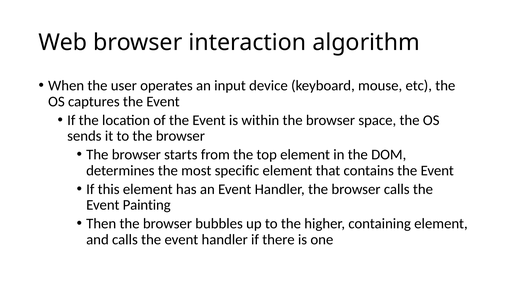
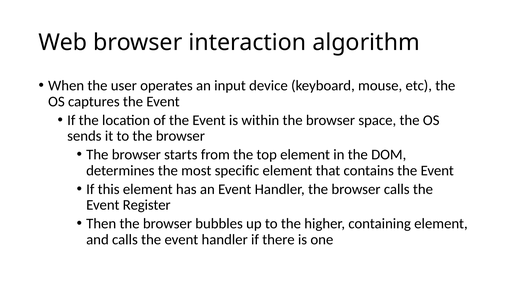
Painting: Painting -> Register (147, 205)
